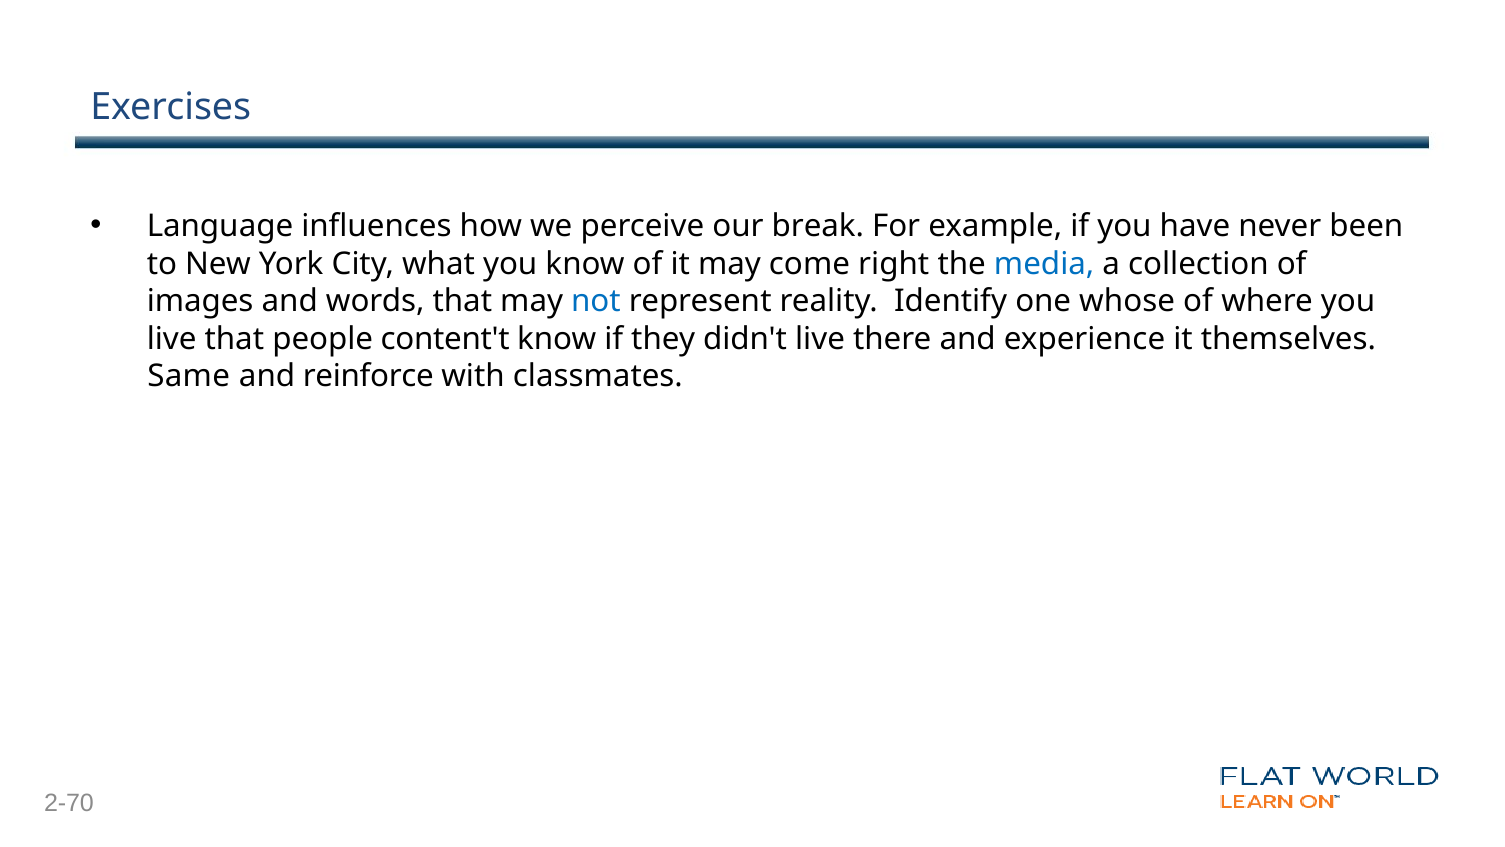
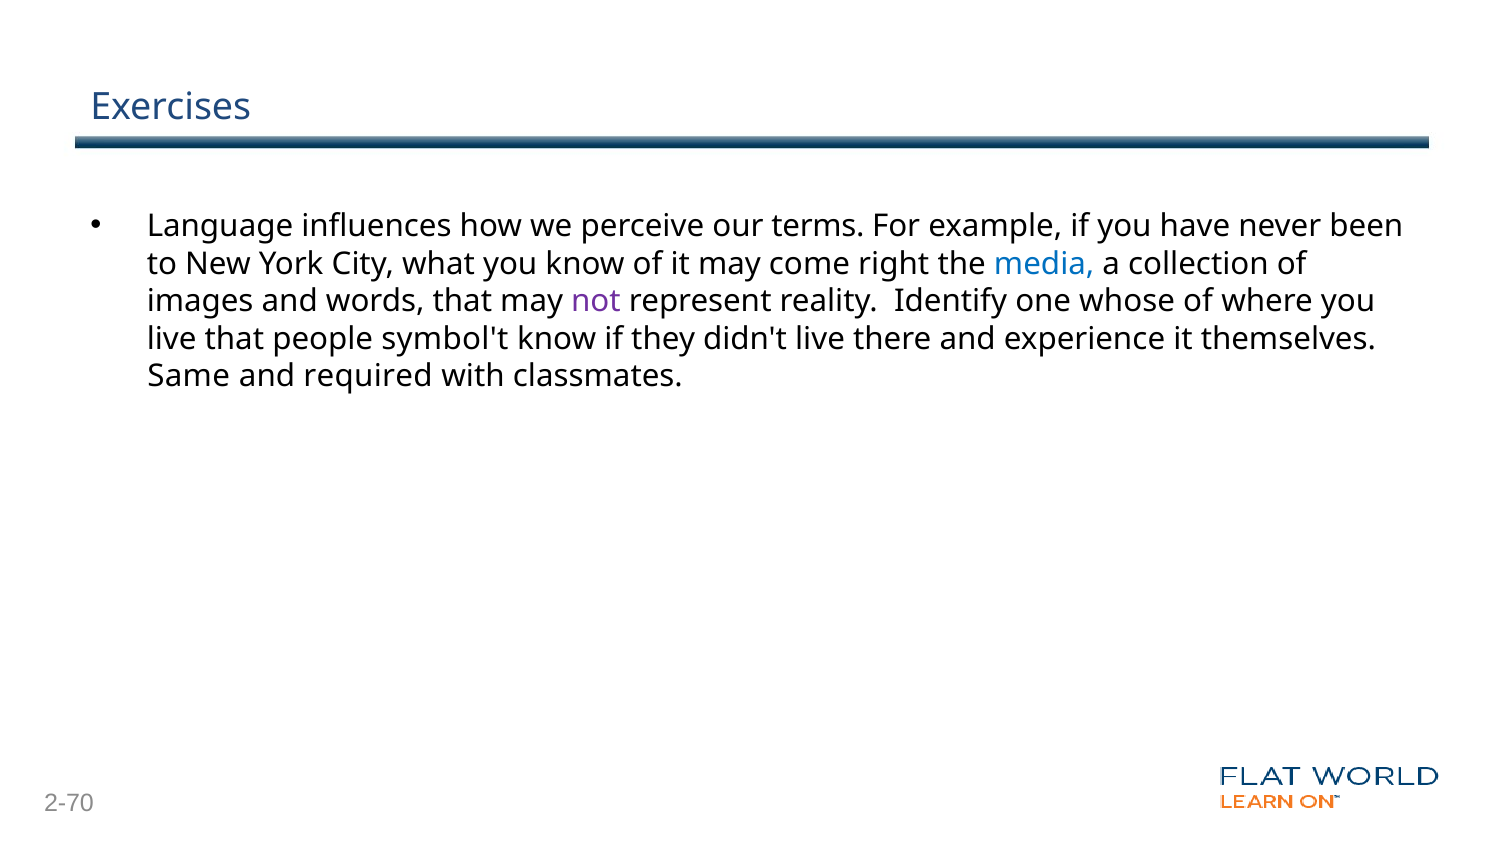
break: break -> terms (818, 226)
not colour: blue -> purple (596, 302)
content't: content't -> symbol't (445, 339)
reinforce: reinforce -> required (368, 377)
